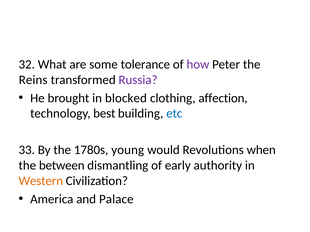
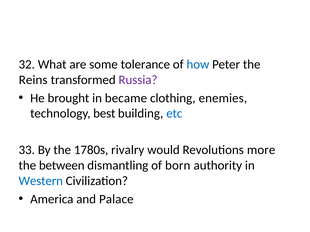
how colour: purple -> blue (198, 64)
blocked: blocked -> became (126, 98)
affection: affection -> enemies (223, 98)
young: young -> rivalry (128, 150)
when: when -> more (261, 150)
early: early -> born (178, 166)
Western colour: orange -> blue (41, 181)
